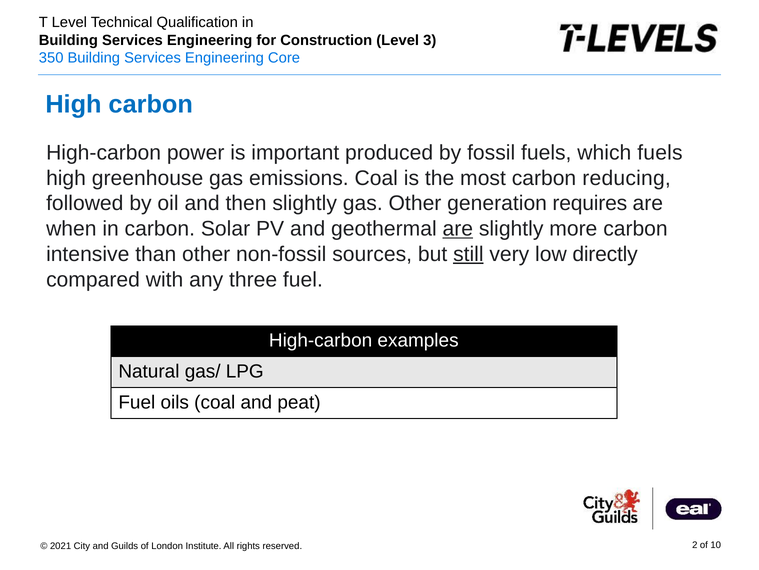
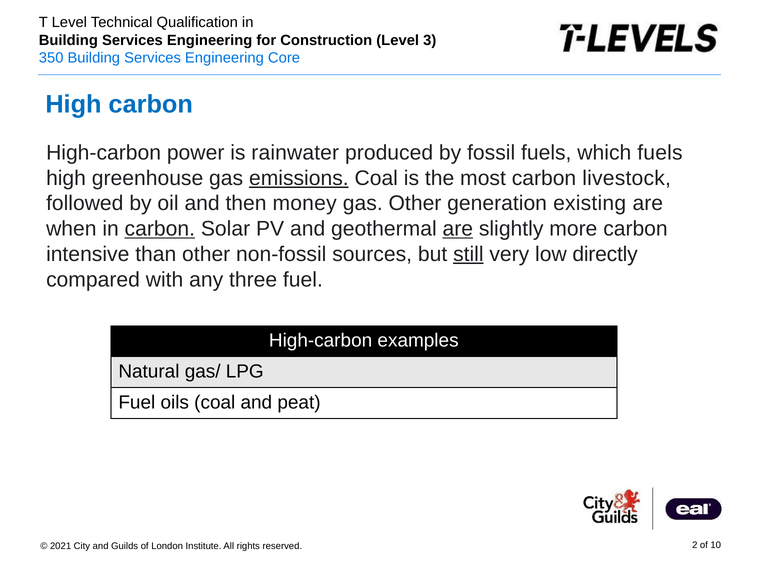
important: important -> rainwater (295, 153)
emissions underline: none -> present (299, 178)
reducing: reducing -> livestock (627, 178)
then slightly: slightly -> money (305, 203)
requires: requires -> existing (590, 203)
carbon underline: none -> present (160, 229)
